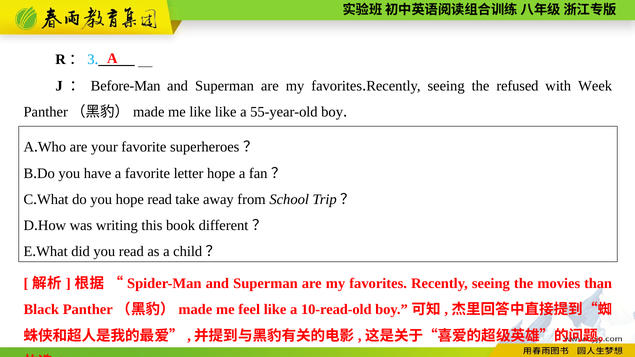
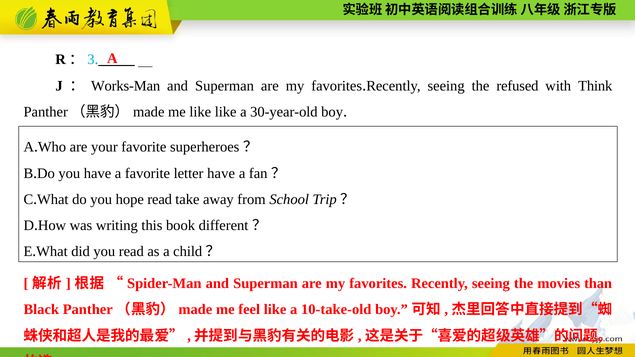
Before-Man: Before-Man -> Works-Man (126, 86)
Week: Week -> Think (595, 86)
55-year-old: 55-year-old -> 30-year-old (284, 112)
letter hope: hope -> have (221, 173)
10-read-old: 10-read-old -> 10-take-old (336, 310)
